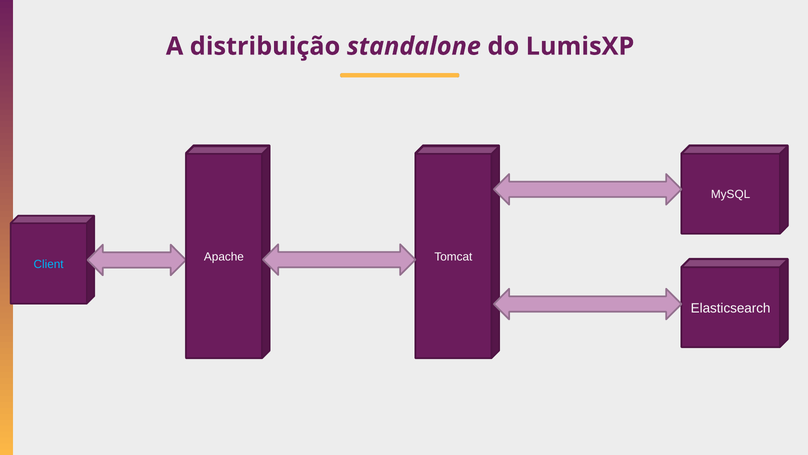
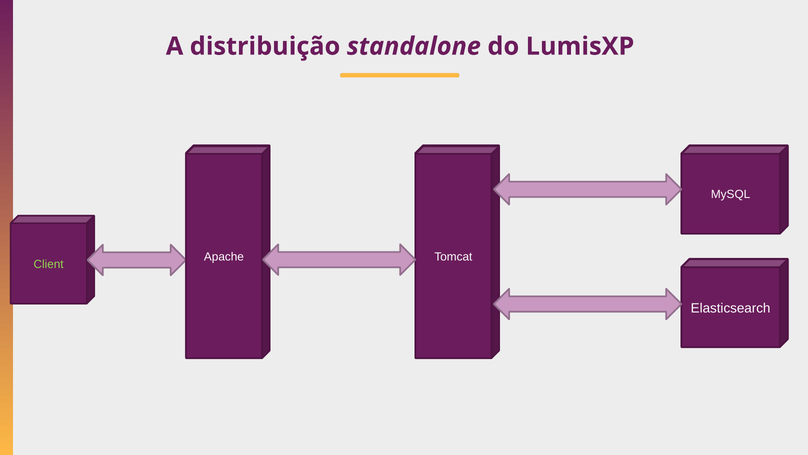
Client colour: light blue -> light green (49, 264)
